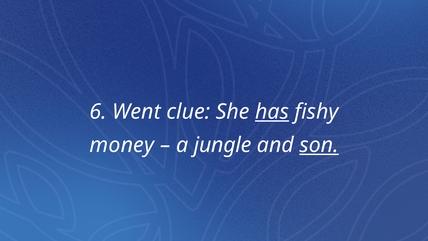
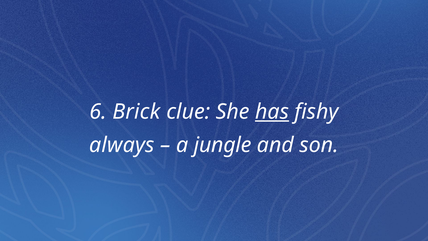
Went: Went -> Brick (136, 112)
money: money -> always (122, 145)
son underline: present -> none (319, 145)
